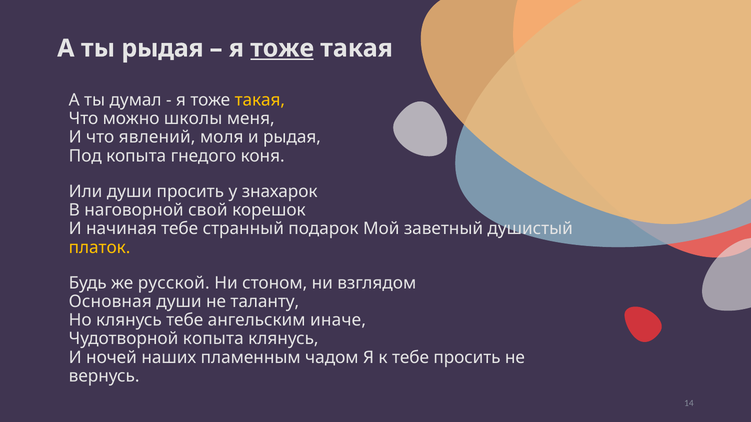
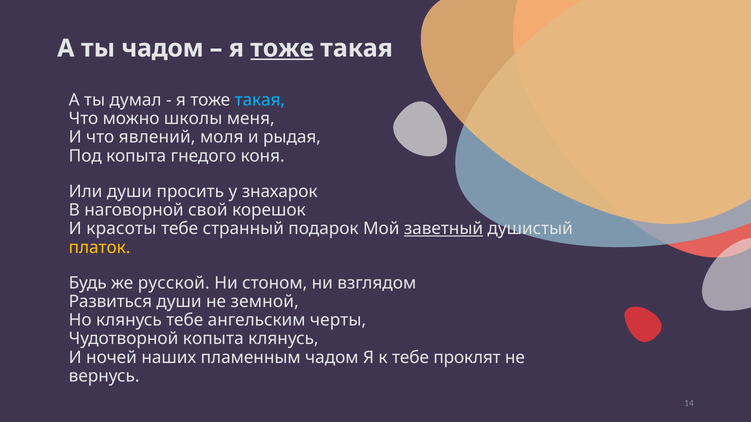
ты рыдая: рыдая -> чадом (163, 48)
такая colour: yellow -> light blue (260, 100)
начиная: начиная -> красоты (121, 229)
заветный underline: none -> present (443, 229)
Основная: Основная -> Развиться (110, 302)
таланту: таланту -> земной (265, 302)
иначе: иначе -> черты (338, 321)
тебе просить: просить -> проклят (467, 358)
